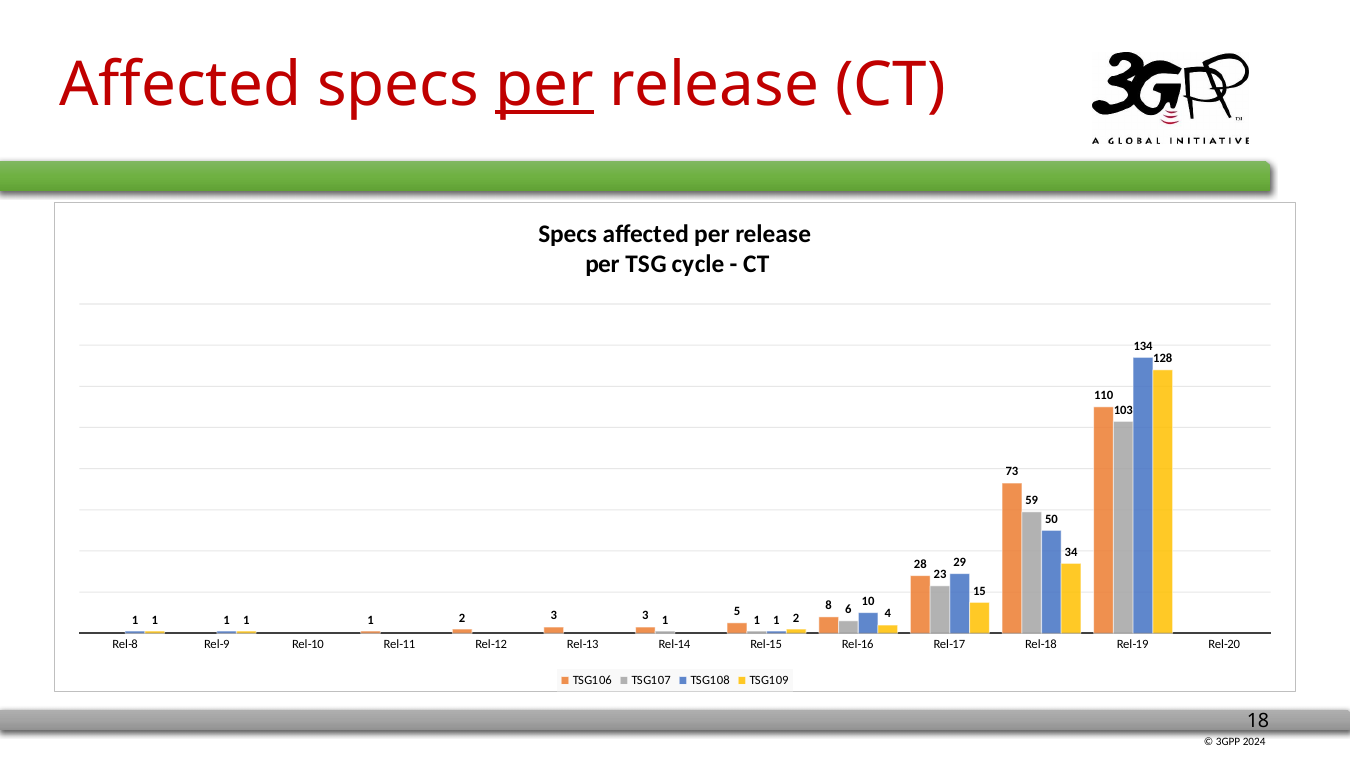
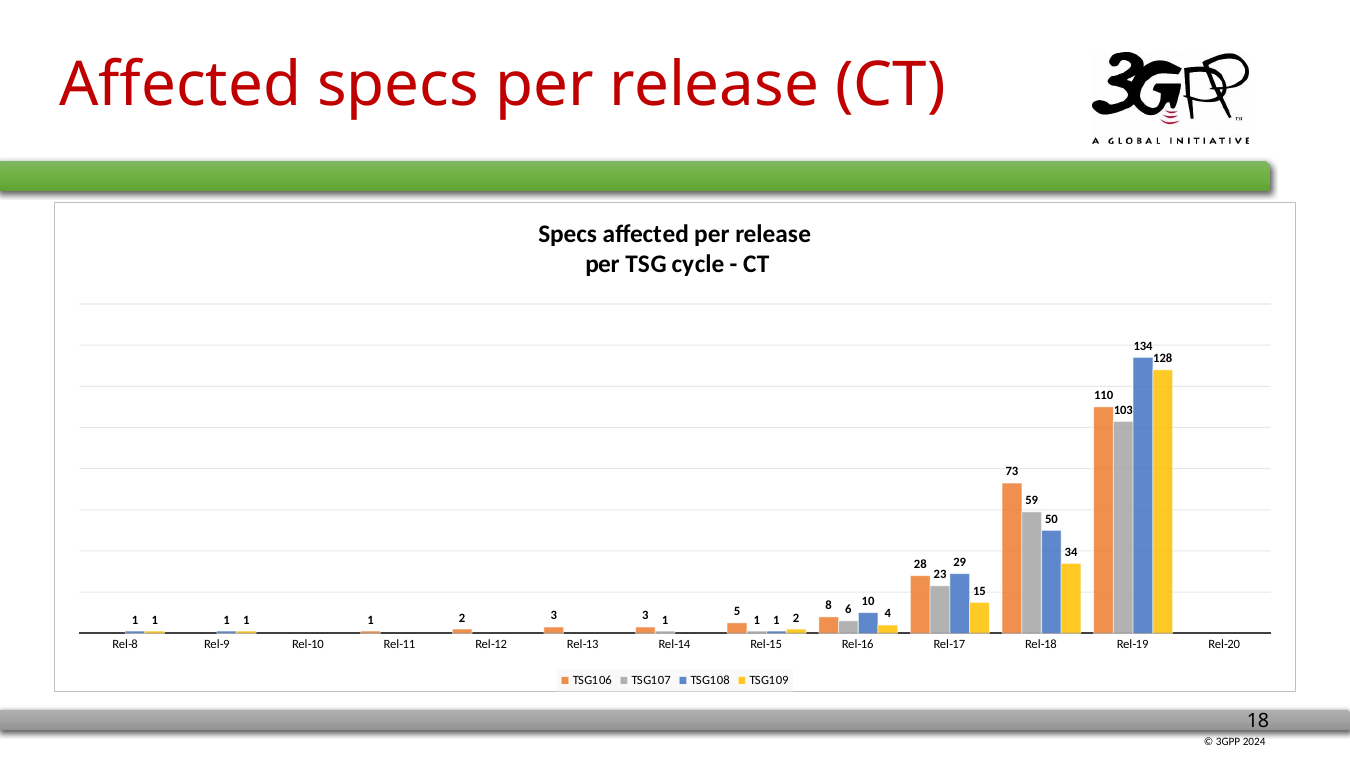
per underline: present -> none (544, 86)
